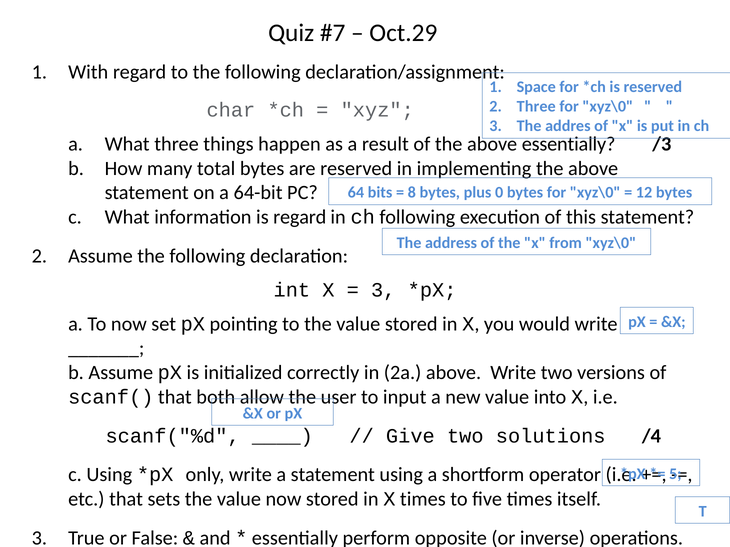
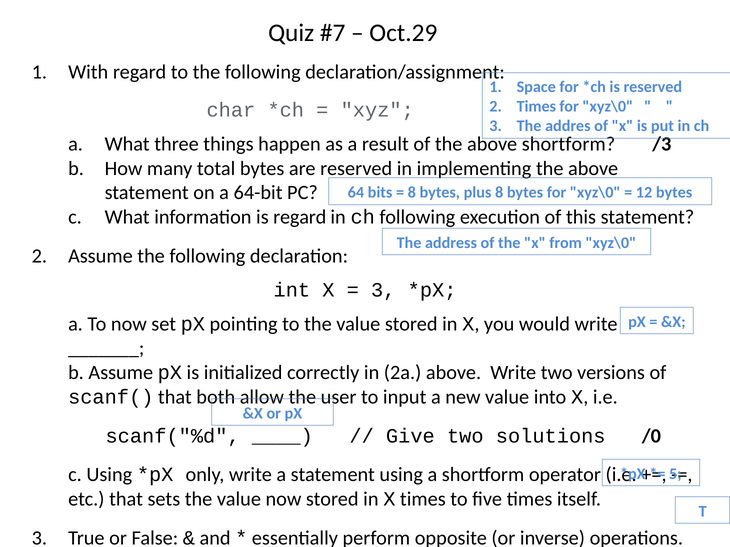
Three: Three -> Times (536, 107)
above essentially: essentially -> shortform (568, 144)
plus 0: 0 -> 8 (499, 193)
/4: /4 -> /0 (651, 436)
